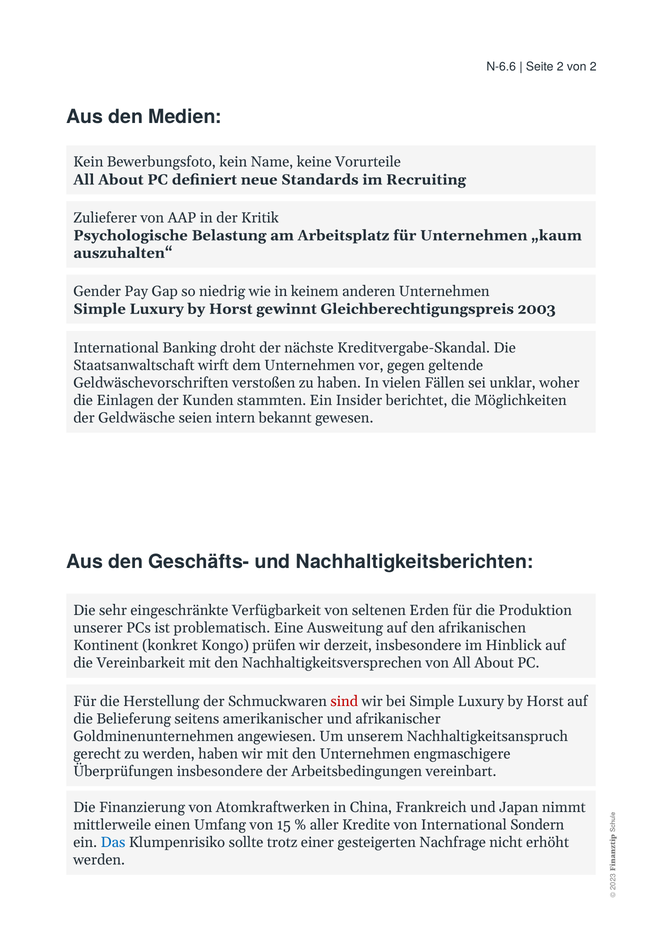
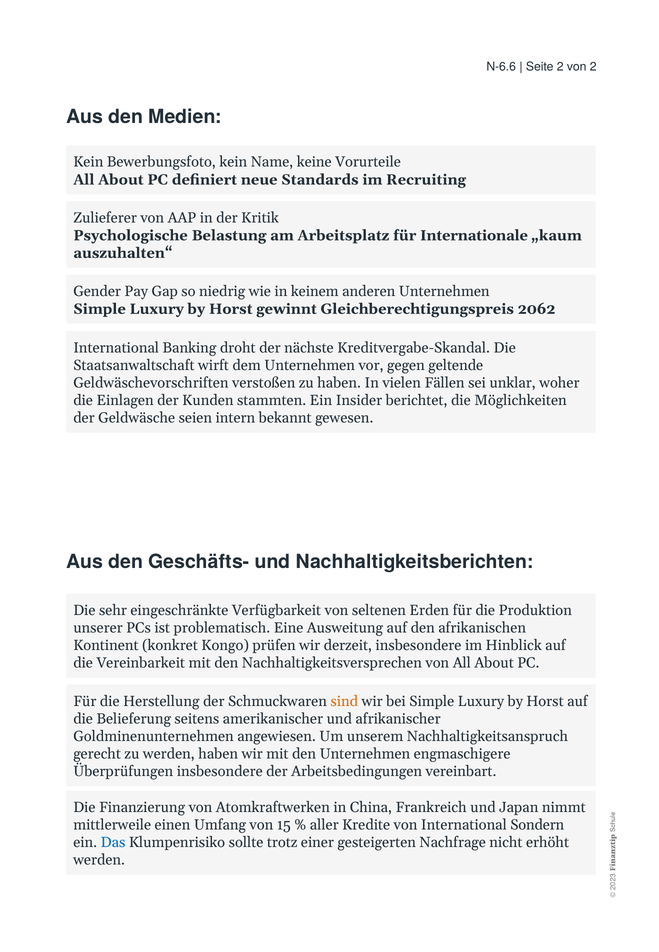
für Unternehmen: Unternehmen -> Internationale (474, 235)
2003: 2003 -> 2062 (537, 309)
sind colour: red -> orange (344, 701)
